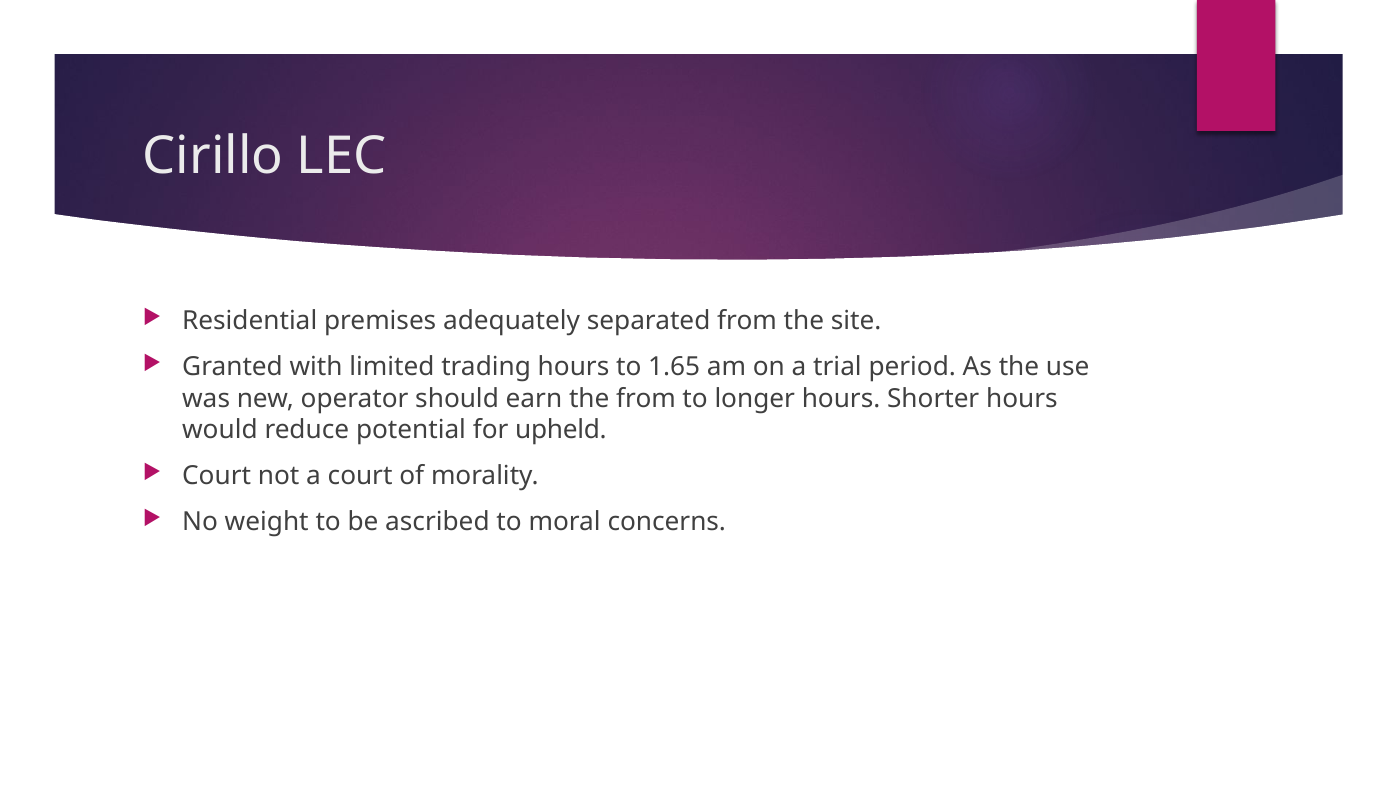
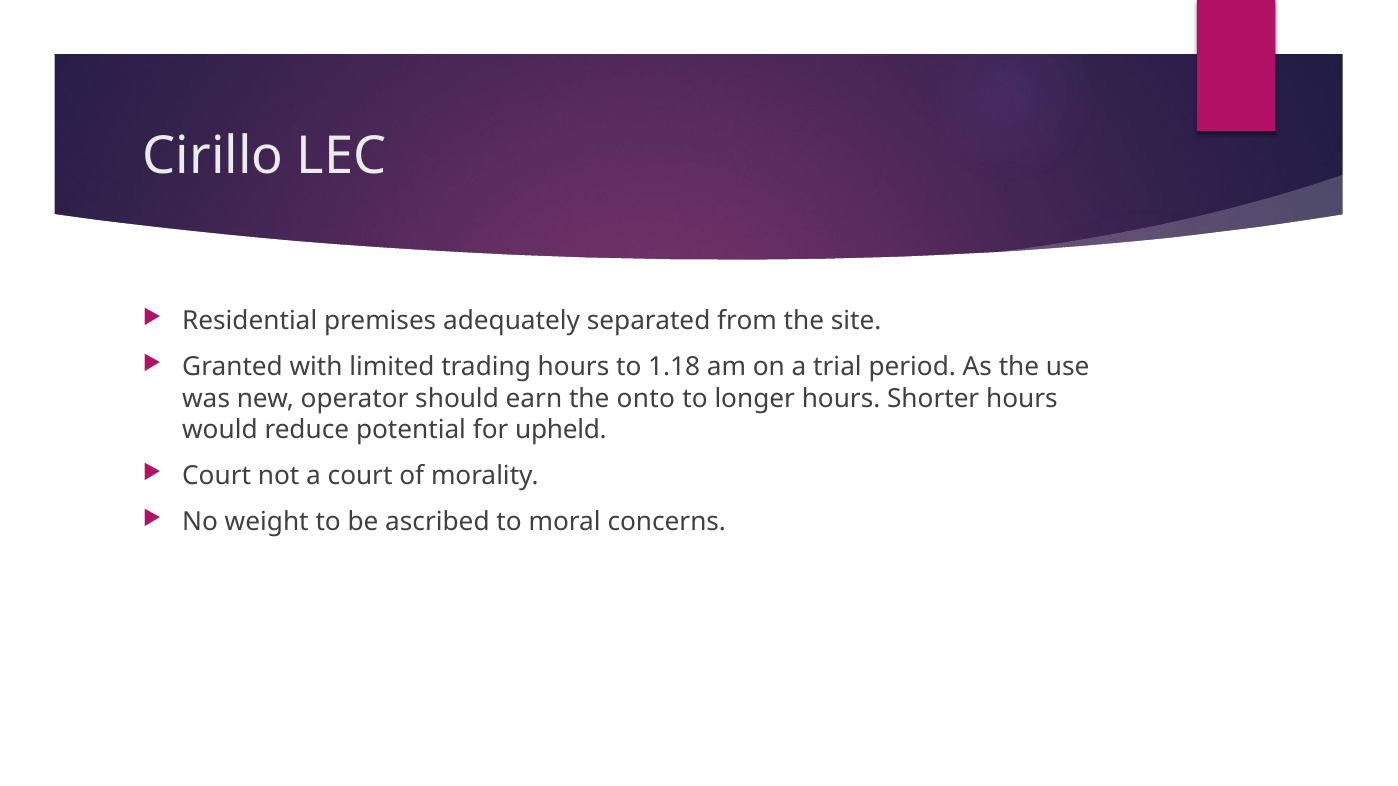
1.65: 1.65 -> 1.18 (674, 367)
the from: from -> onto (646, 399)
